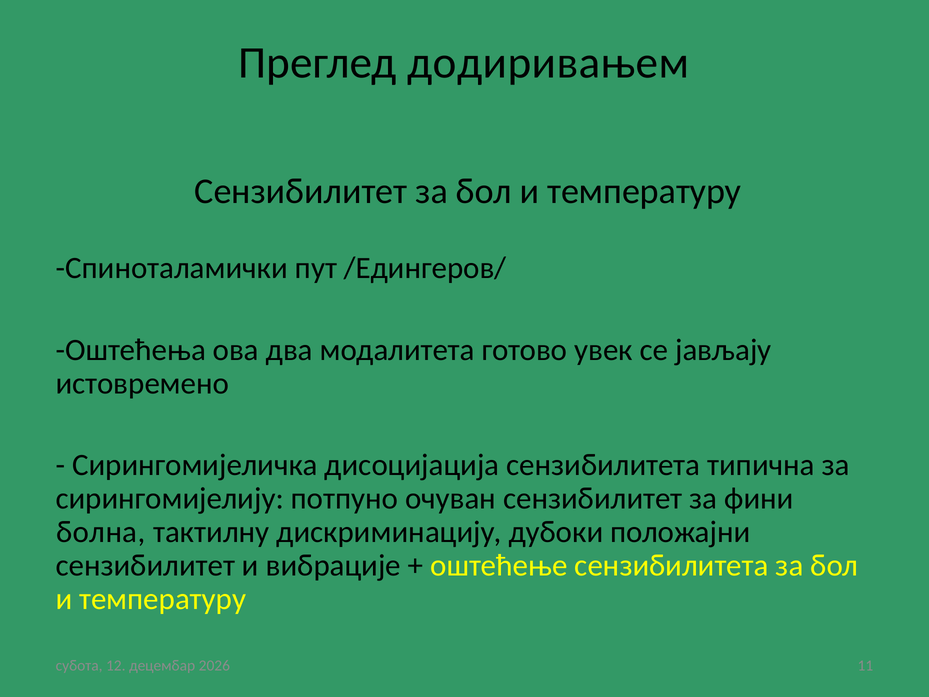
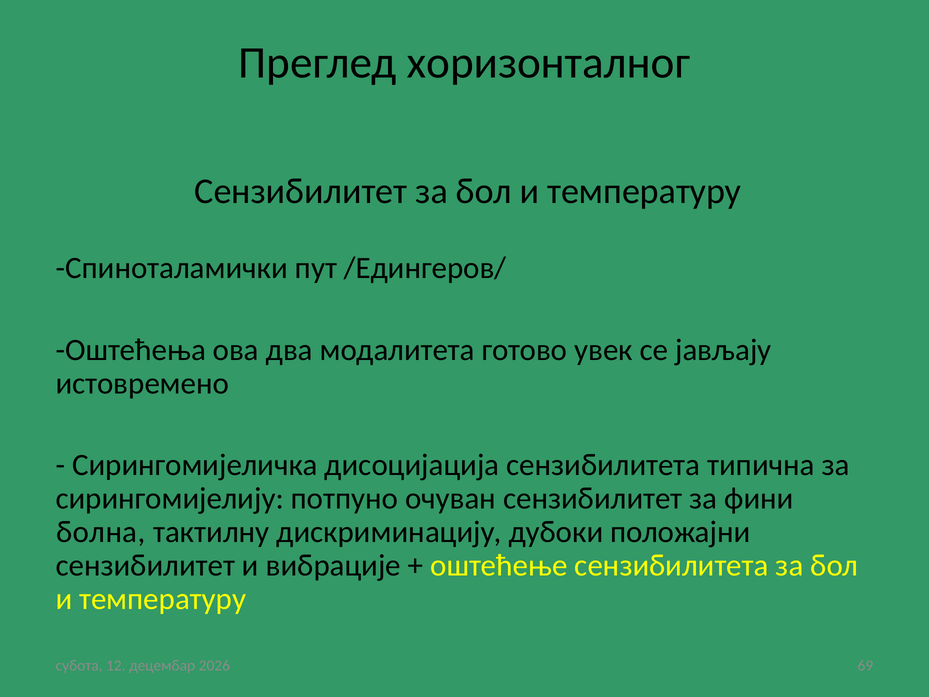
додиривањем: додиривањем -> хоризонталног (548, 63)
11: 11 -> 69 (865, 665)
